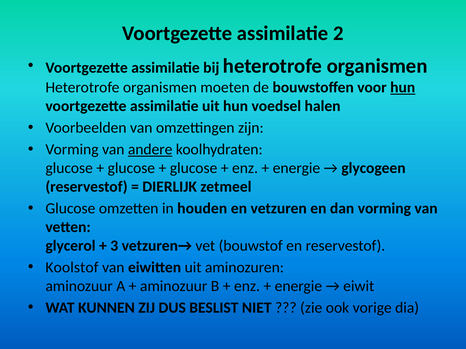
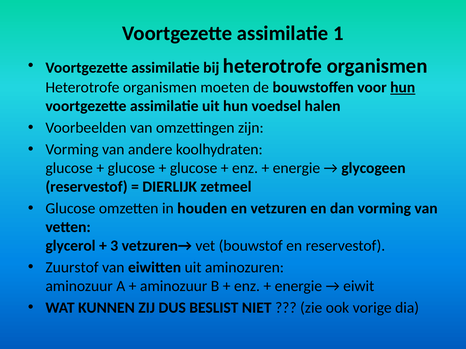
2: 2 -> 1 (338, 33)
andere underline: present -> none (150, 150)
Koolstof: Koolstof -> Zuurstof (72, 268)
